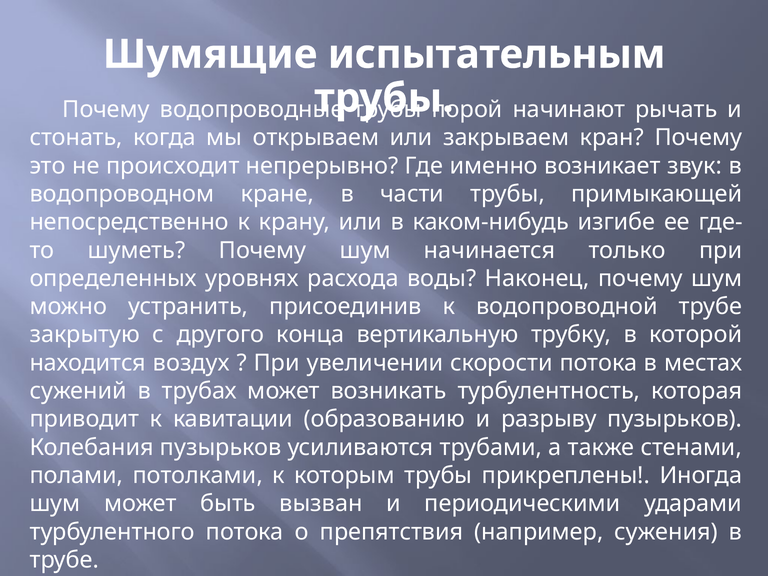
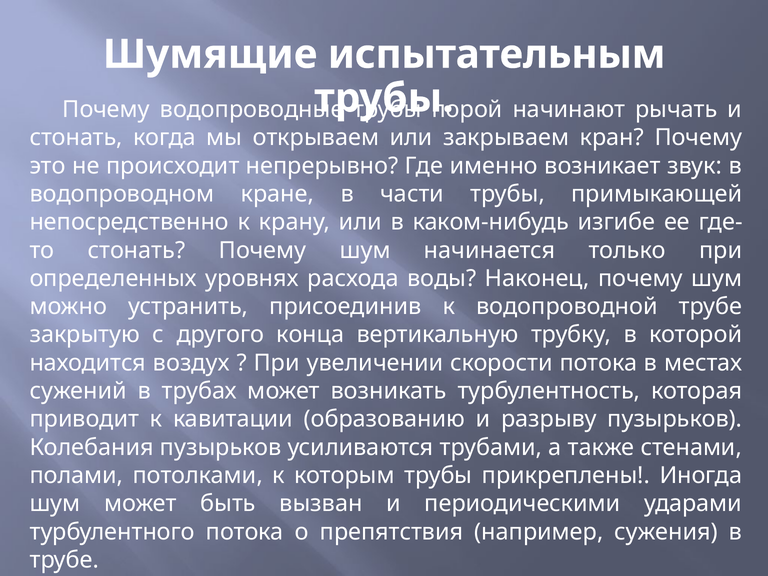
шуметь: шуметь -> стонать (136, 250)
